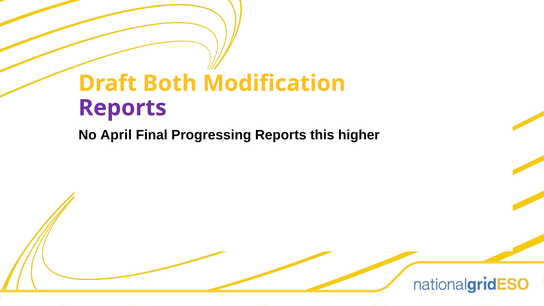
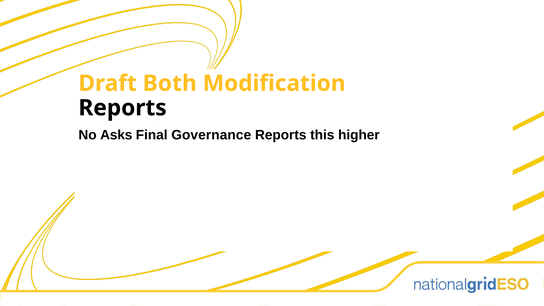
Reports colour: purple -> black (123, 108)
April: April -> Asks (116, 135)
Progressing: Progressing -> Governance (211, 135)
